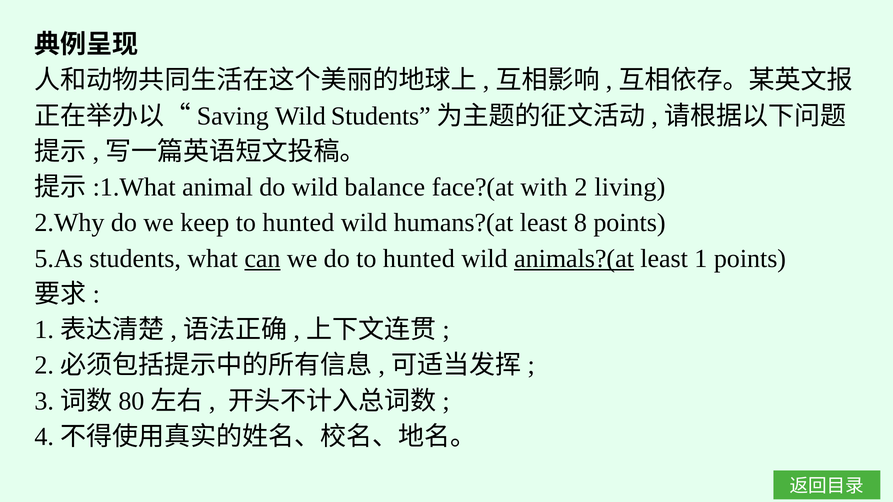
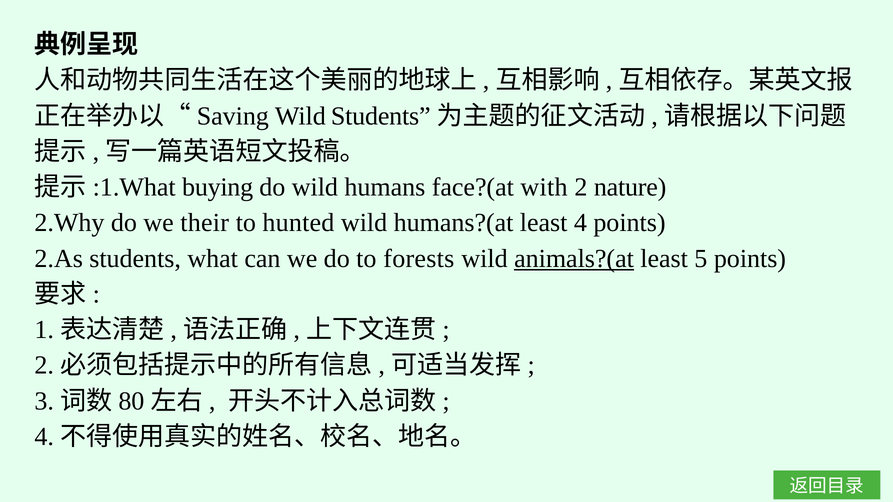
animal: animal -> buying (218, 187)
balance: balance -> humans (385, 187)
living: living -> nature (630, 187)
keep: keep -> their (205, 223)
least 8: 8 -> 4 (580, 223)
5.As: 5.As -> 2.As (59, 259)
can underline: present -> none (262, 259)
do to hunted: hunted -> forests (419, 259)
least 1: 1 -> 5 (701, 259)
